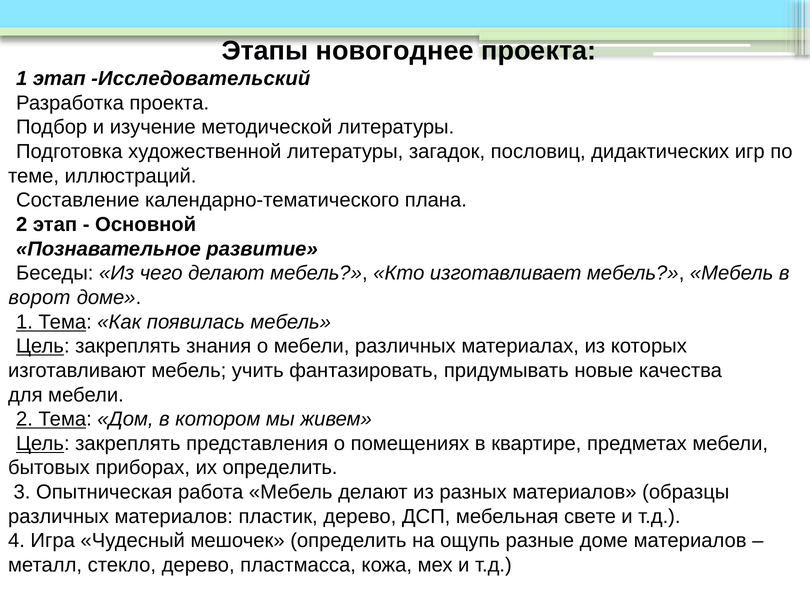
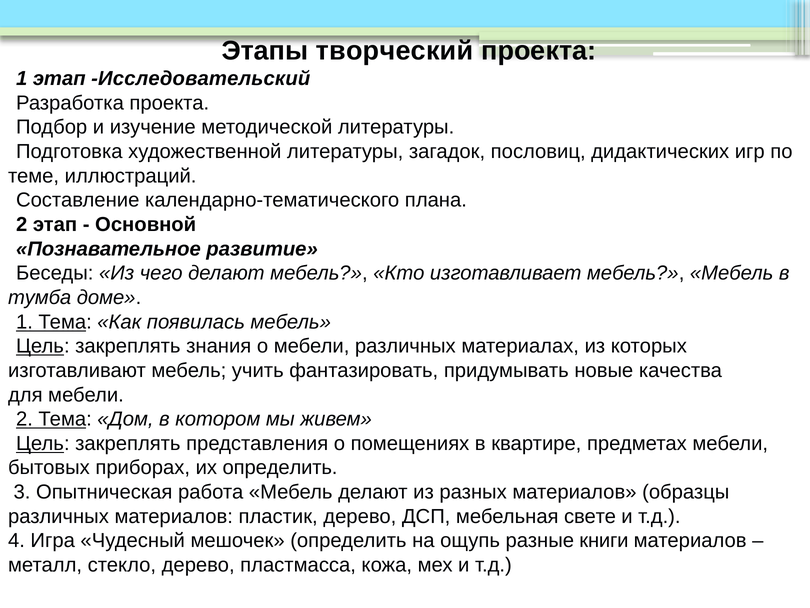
новогоднее: новогоднее -> творческий (395, 51)
ворот: ворот -> тумба (40, 297)
разные доме: доме -> книги (604, 540)
